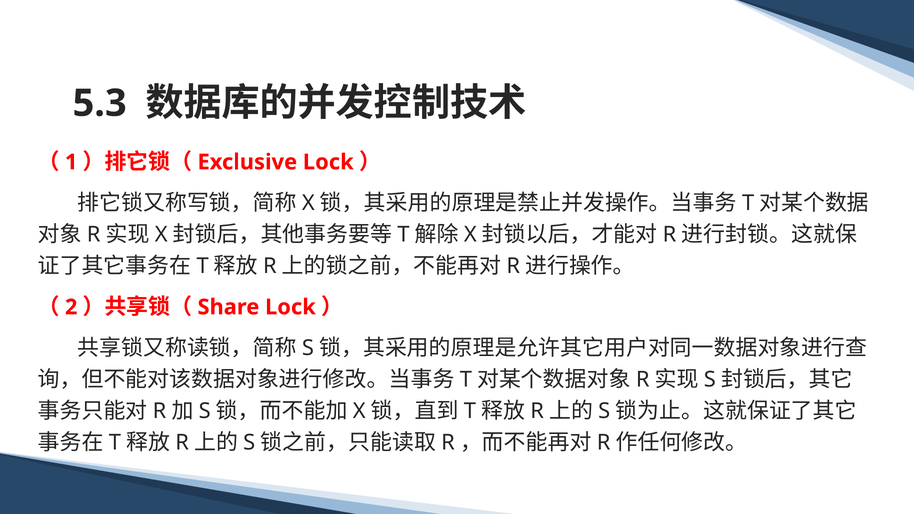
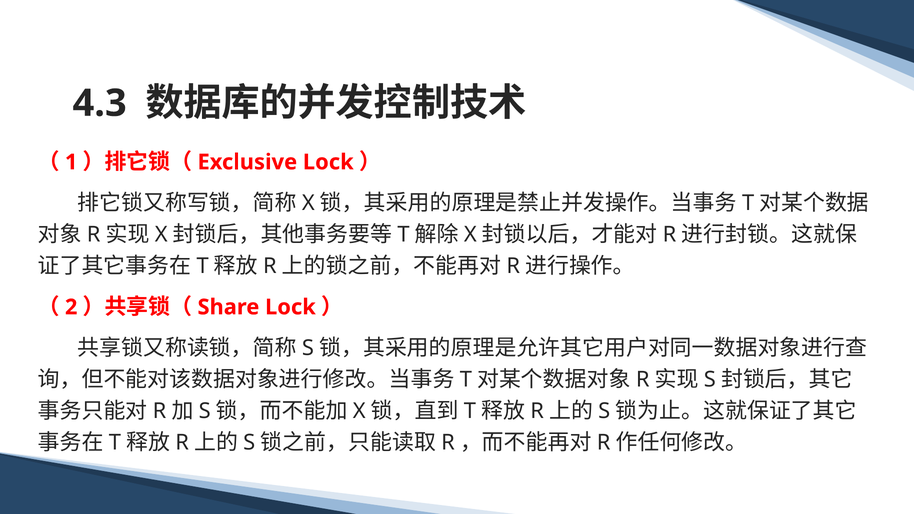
5.3: 5.3 -> 4.3 (100, 103)
